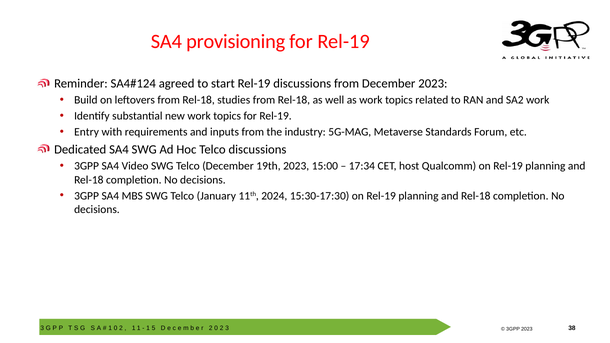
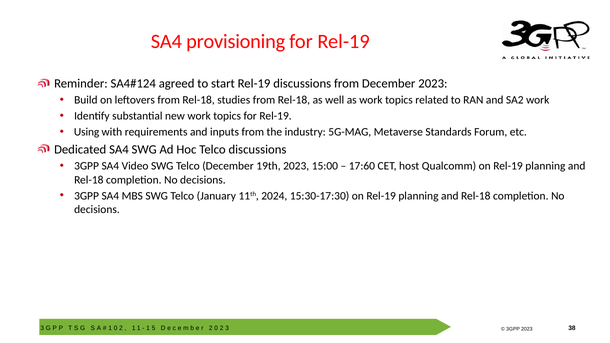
Entry: Entry -> Using (87, 132)
17:34: 17:34 -> 17:60 (362, 166)
